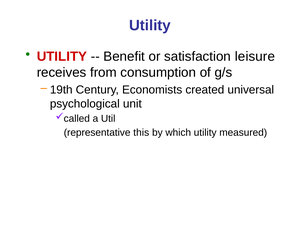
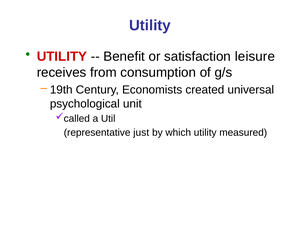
this: this -> just (141, 133)
